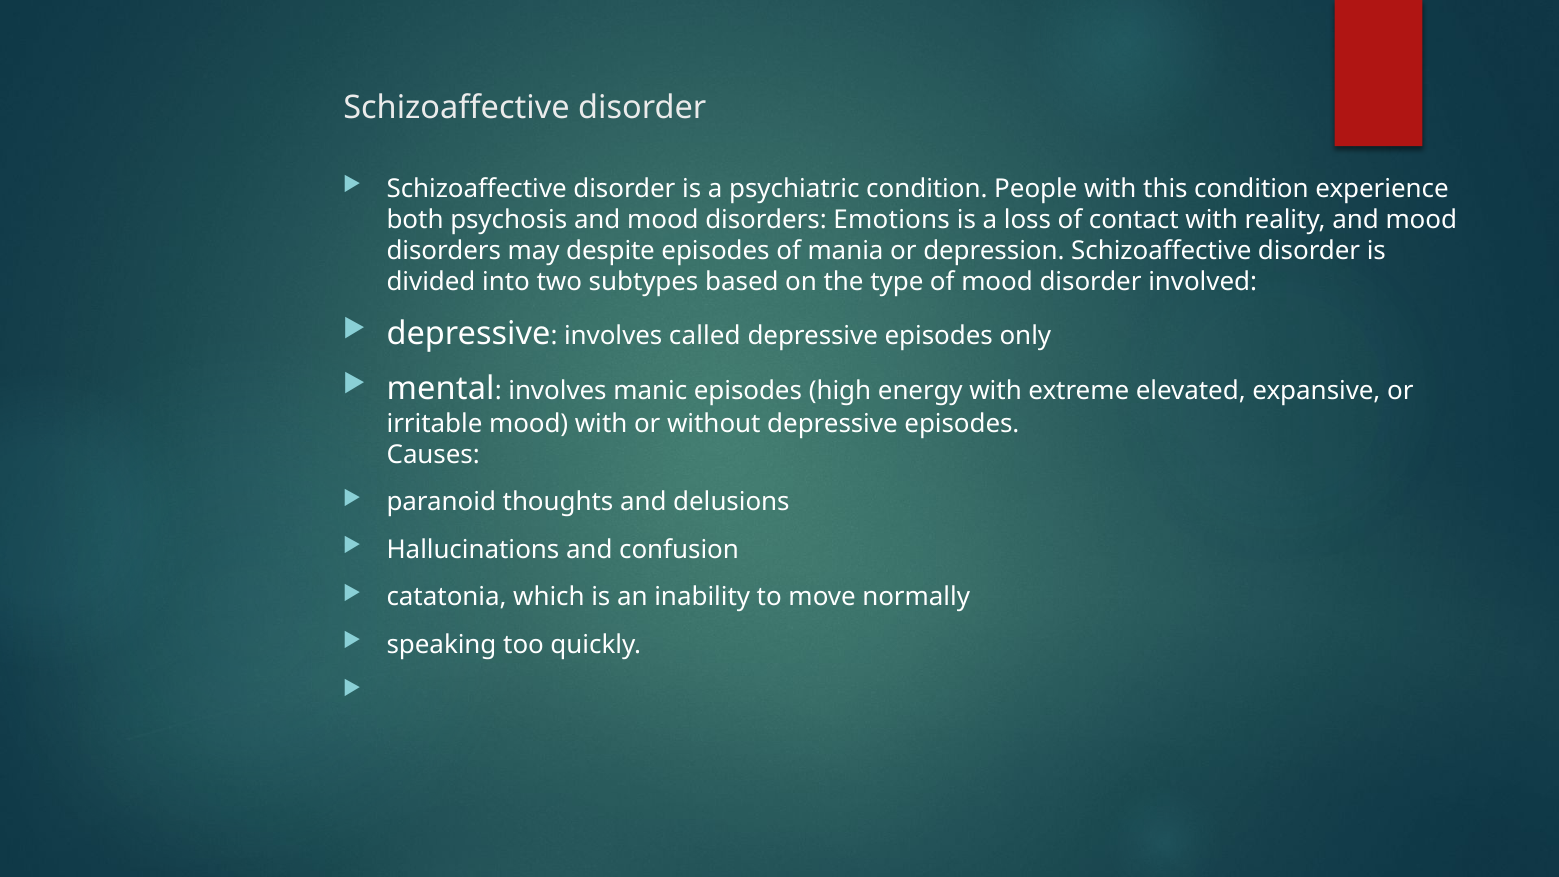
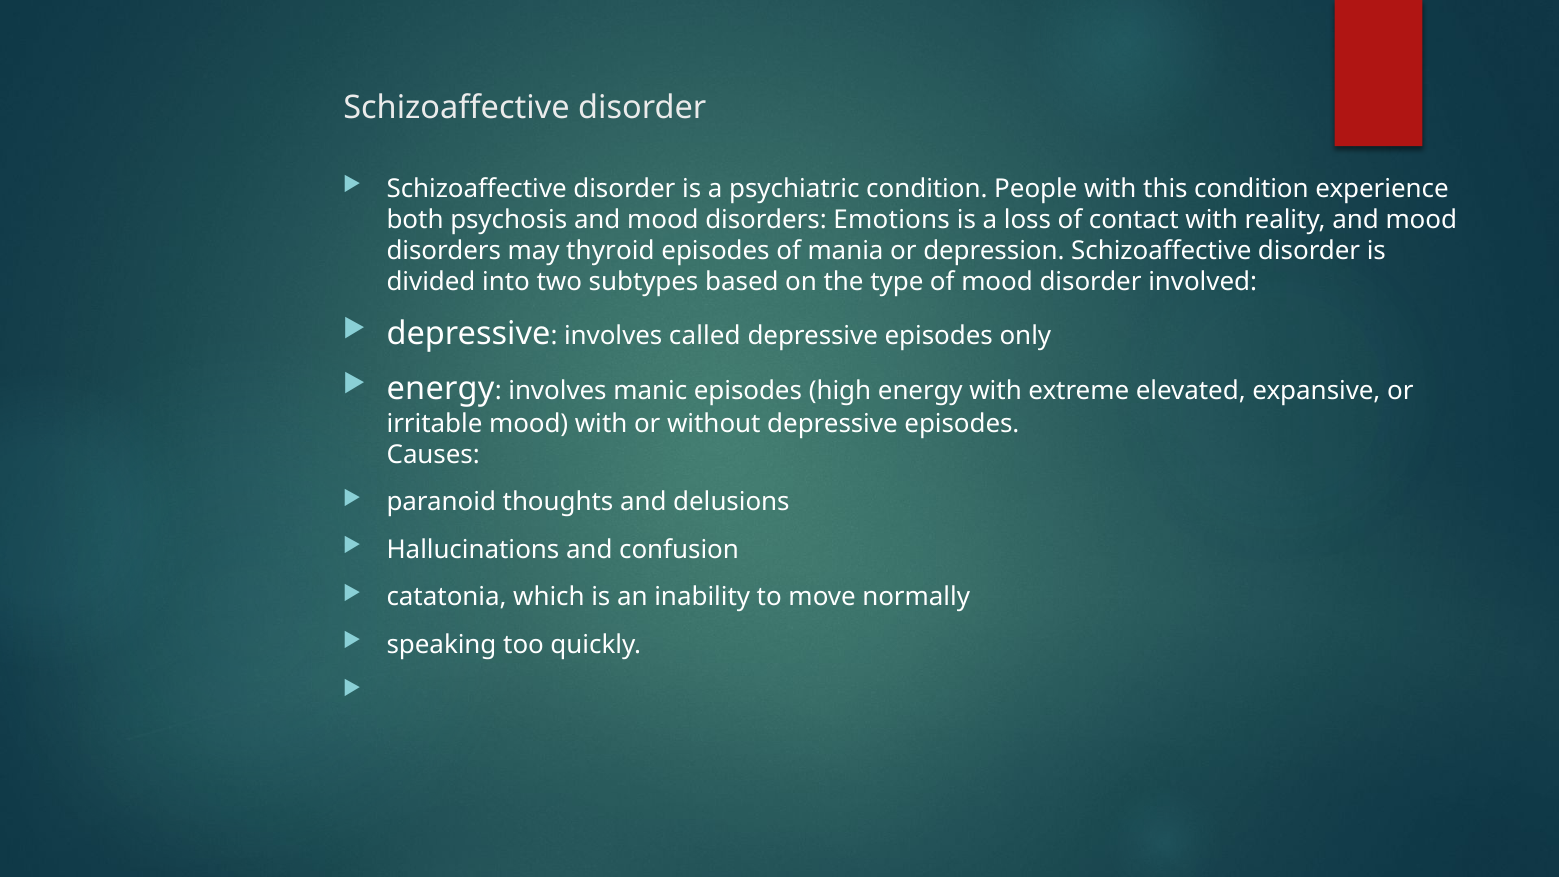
despite: despite -> thyroid (610, 251)
mental: mental -> energy (441, 389)
